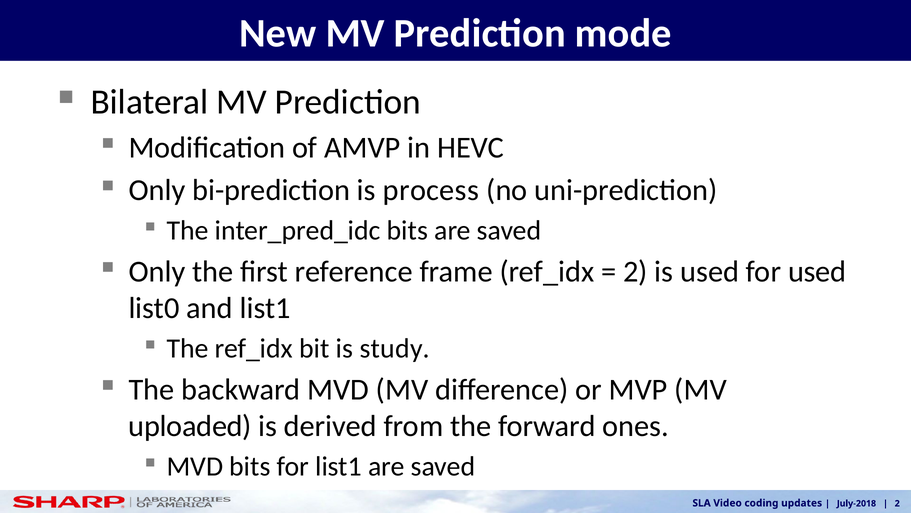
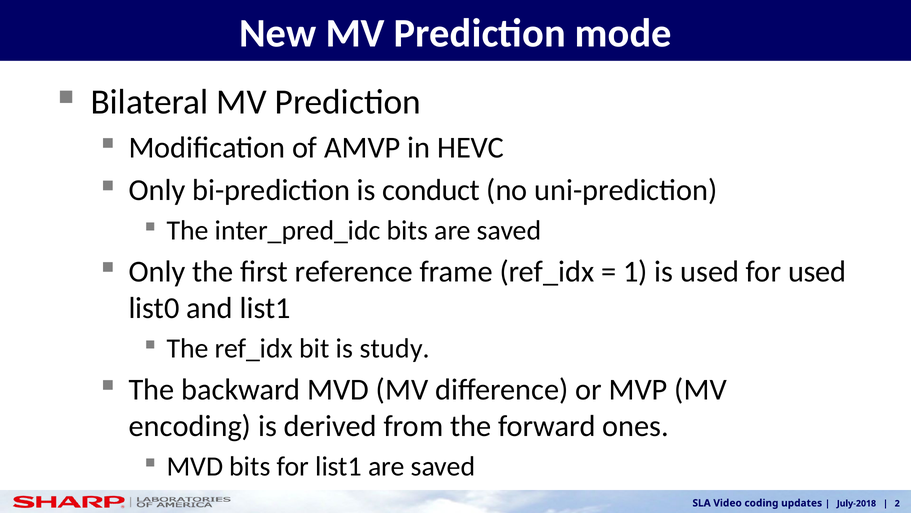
process: process -> conduct (431, 190)
2: 2 -> 1 (635, 271)
uploaded: uploaded -> encoding (190, 426)
